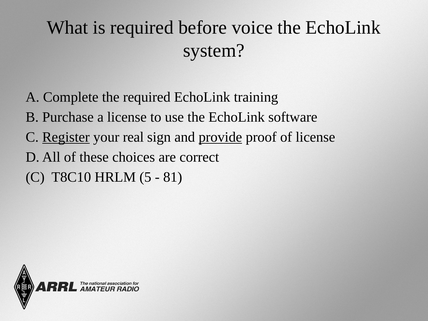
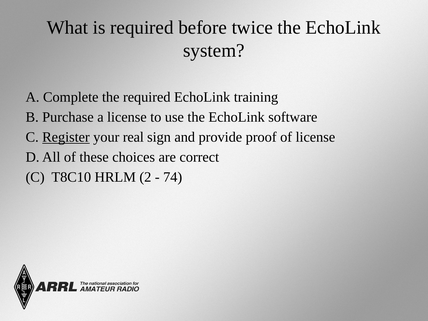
voice: voice -> twice (252, 28)
provide underline: present -> none (220, 137)
5: 5 -> 2 (145, 177)
81: 81 -> 74 (173, 177)
